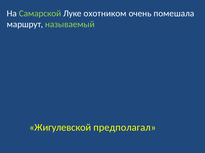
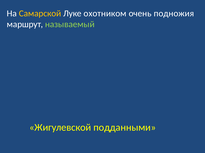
Самарской colour: light green -> yellow (40, 14)
помешала: помешала -> подножия (174, 14)
предполагал: предполагал -> подданными (125, 128)
